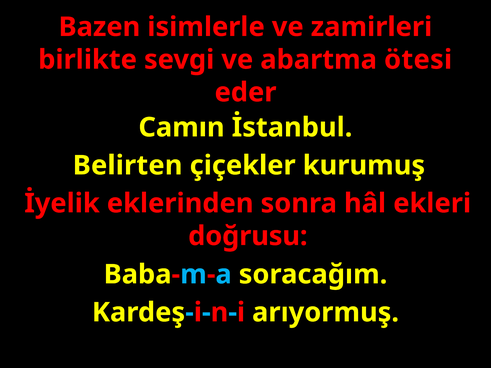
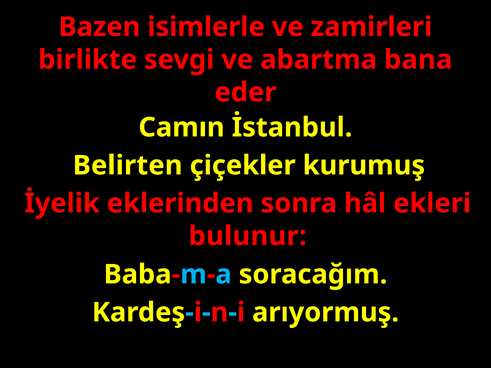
ötesi: ötesi -> bana (418, 60)
doğrusu: doğrusu -> bulunur (248, 236)
